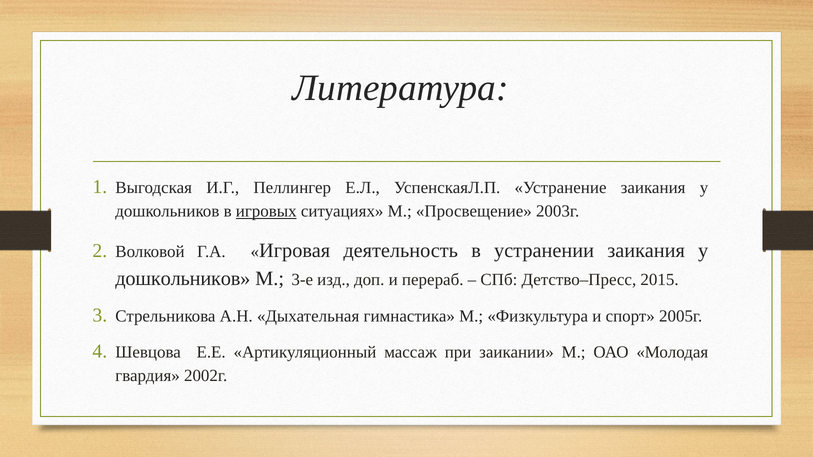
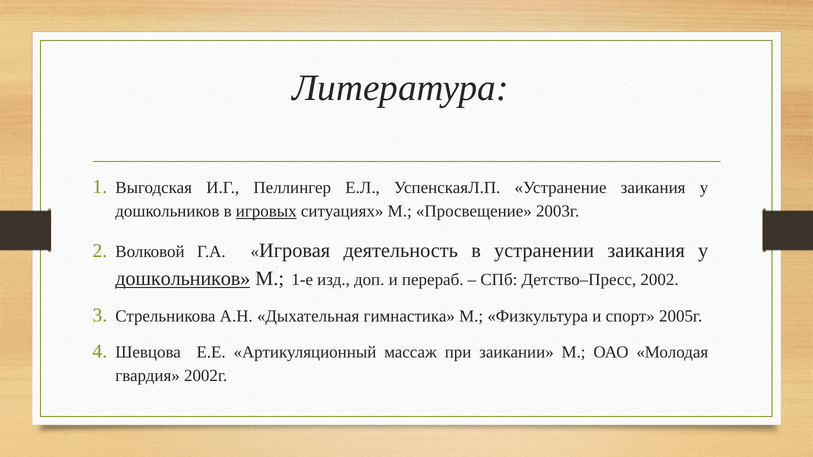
дошкольников underline: none -> present (183, 279)
3-е: 3-е -> 1-е (302, 280)
2015: 2015 -> 2002 (660, 280)
